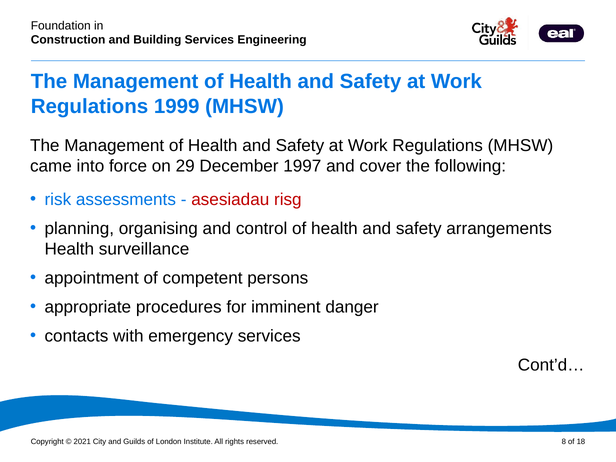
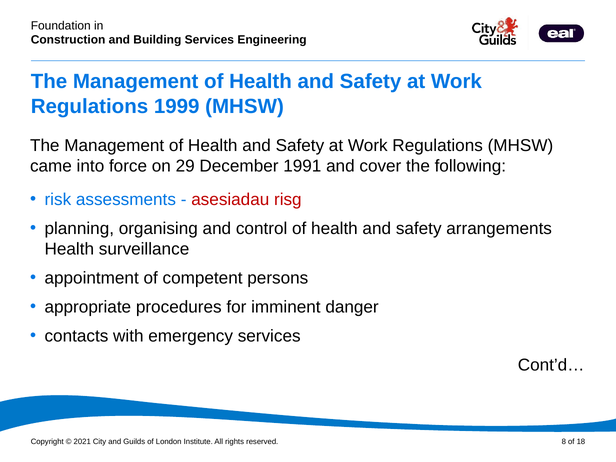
1997: 1997 -> 1991 (302, 166)
